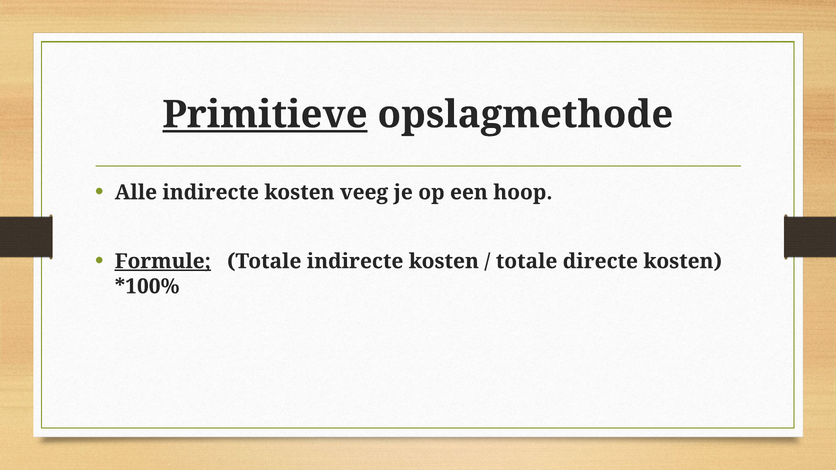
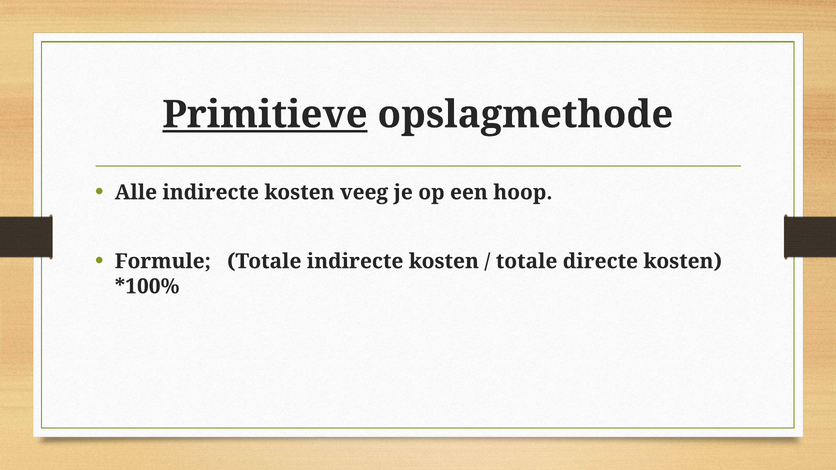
Formule underline: present -> none (163, 261)
